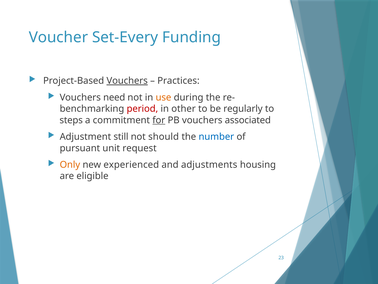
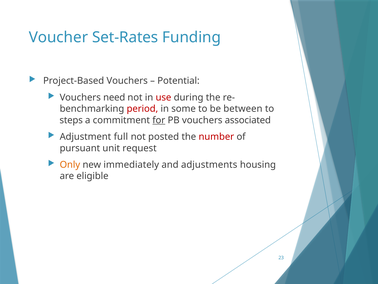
Set-Every: Set-Every -> Set-Rates (125, 37)
Vouchers underline: present -> none (127, 81)
Practices: Practices -> Potential (178, 81)
use colour: orange -> red (163, 97)
other: other -> some (184, 109)
regularly: regularly -> between (243, 109)
still: still -> full (121, 137)
should: should -> posted (164, 137)
number colour: blue -> red (216, 137)
experienced: experienced -> immediately (131, 164)
